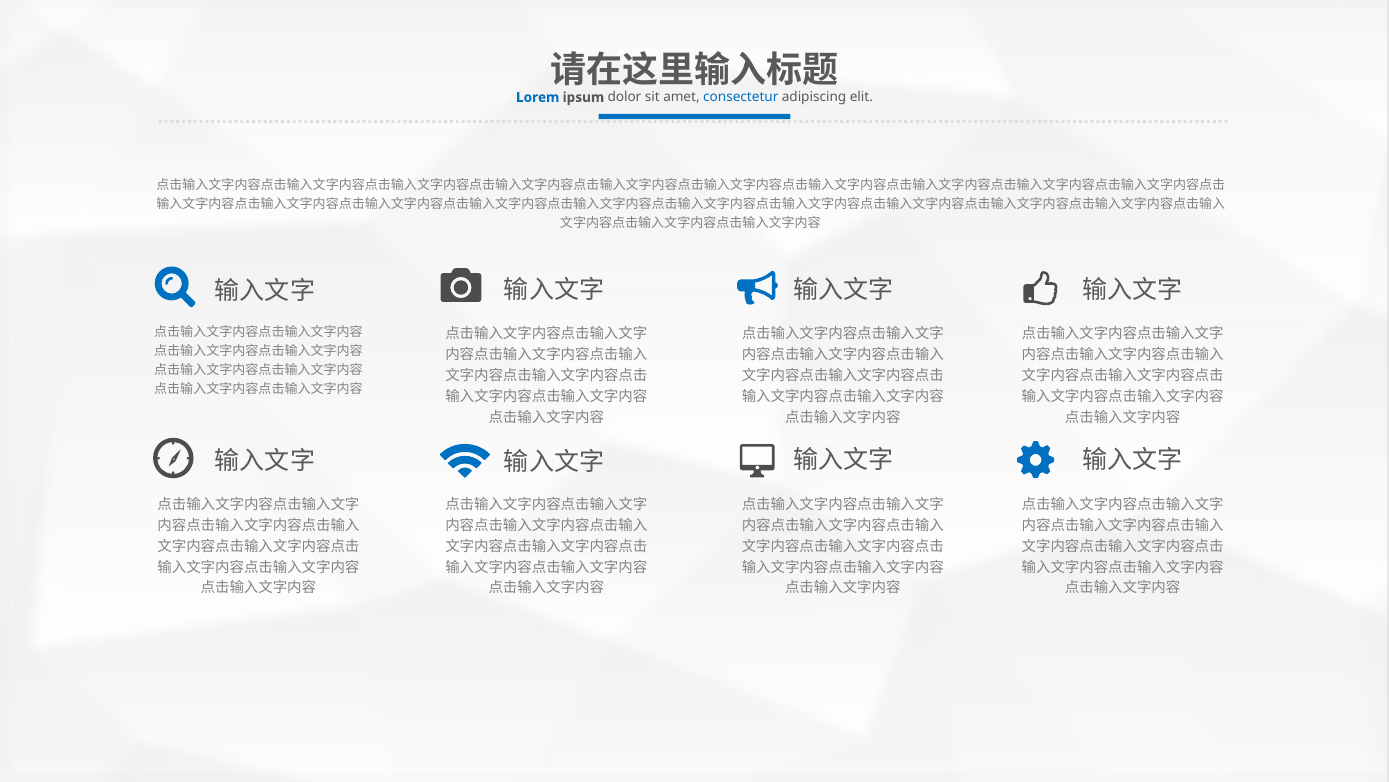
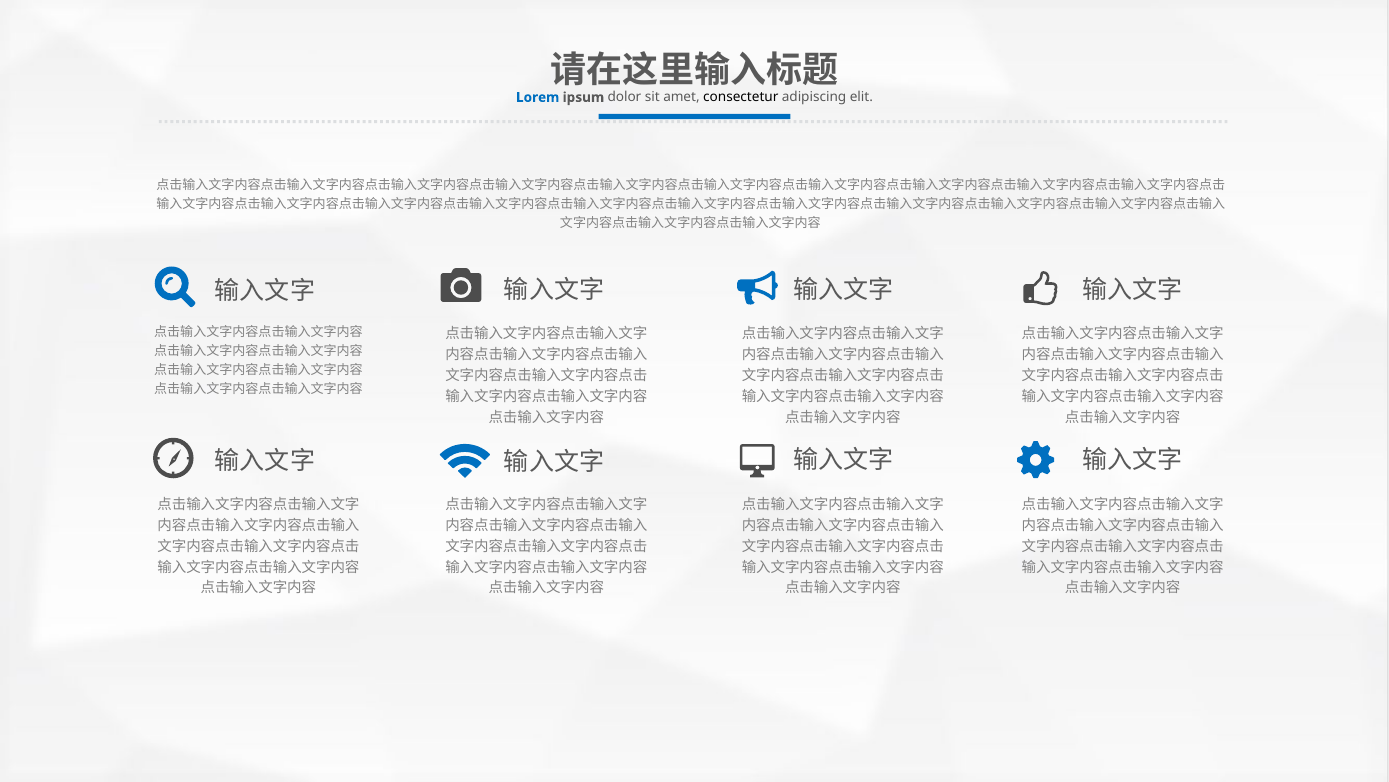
consectetur colour: blue -> black (741, 97)
